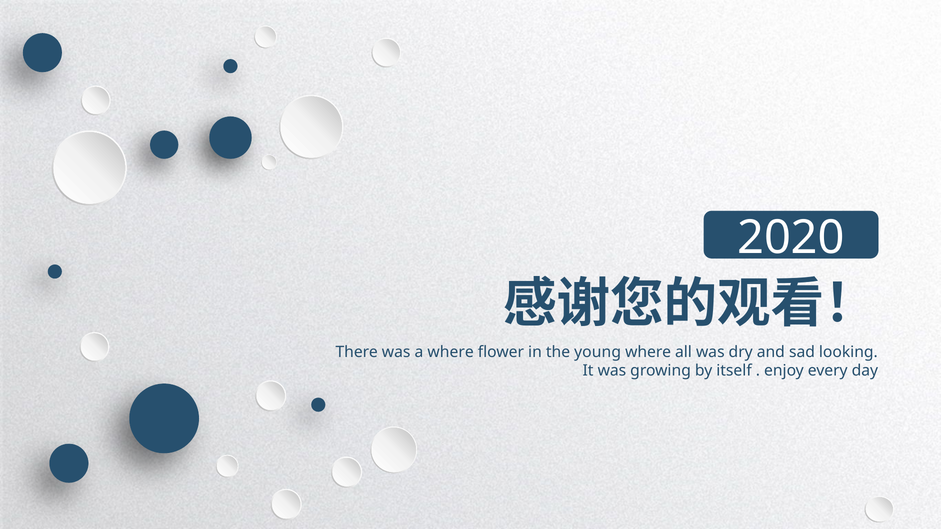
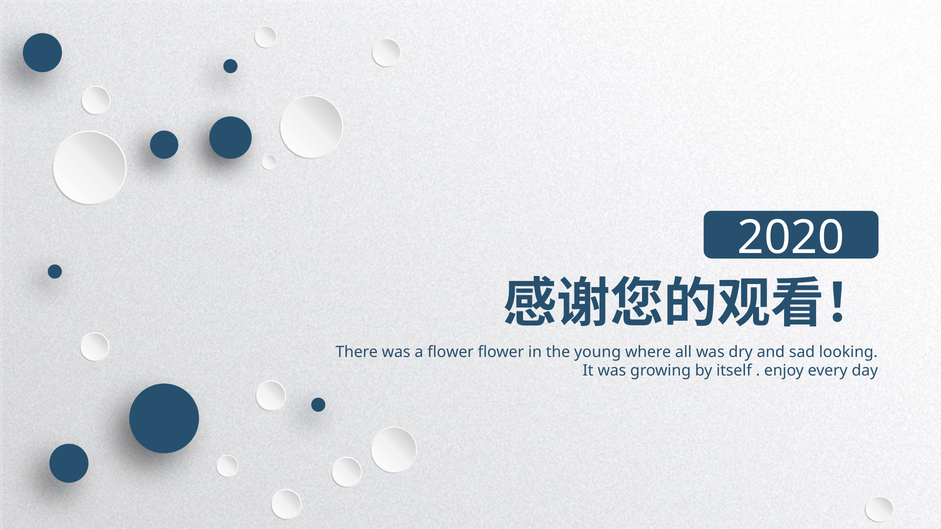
a where: where -> flower (451, 352)
